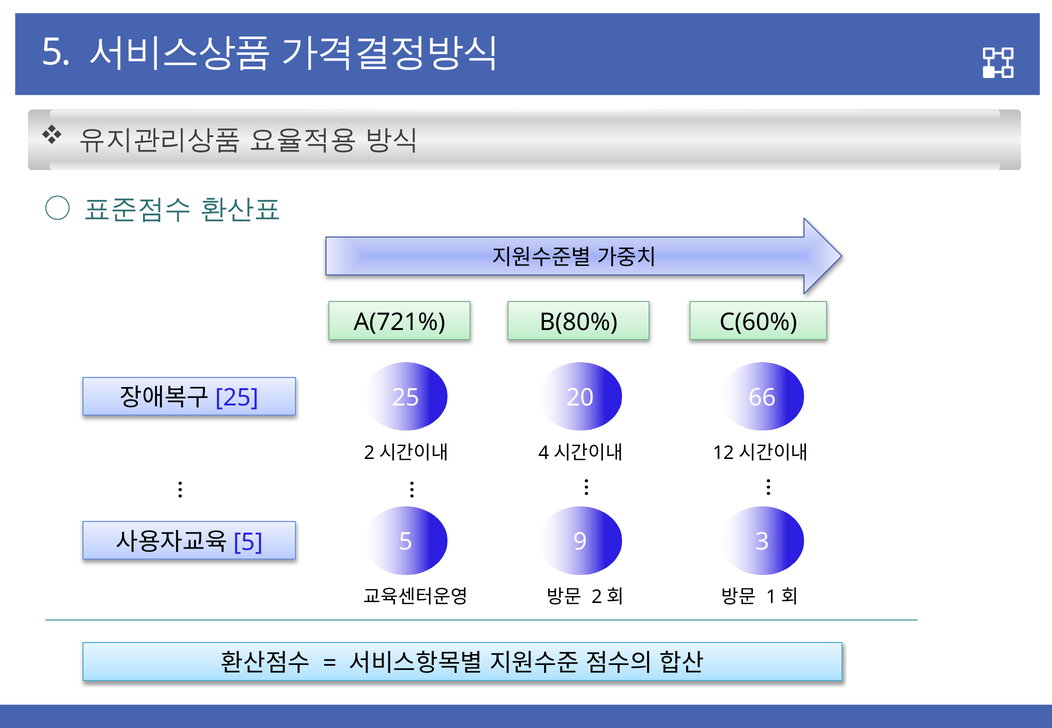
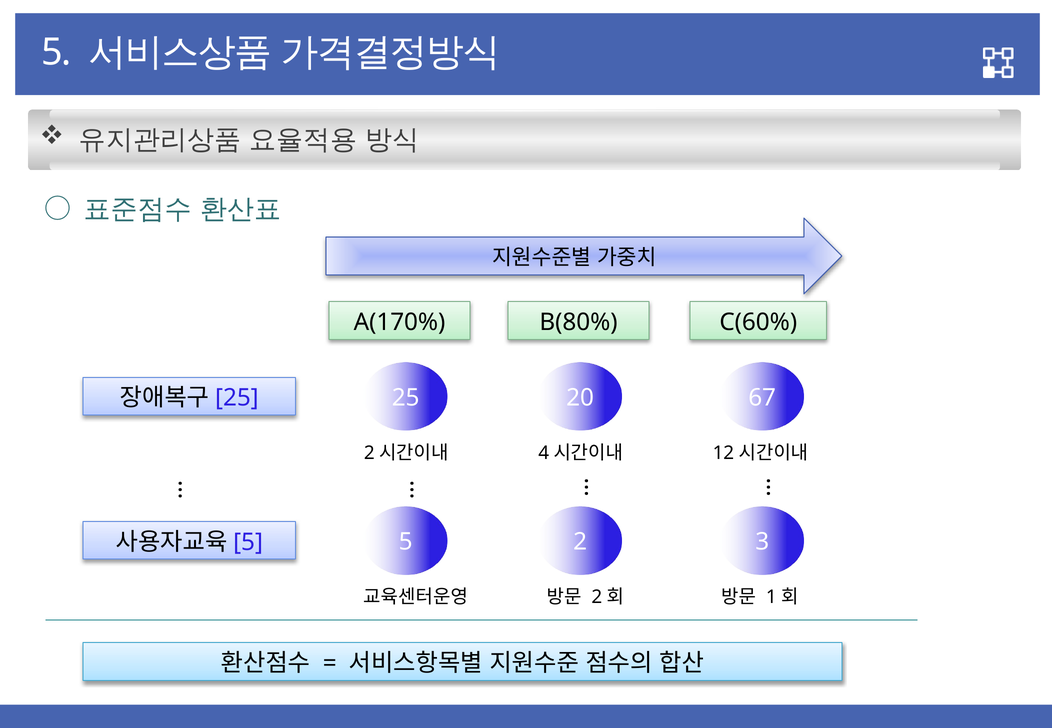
A(721%: A(721% -> A(170% (400, 322)
66: 66 -> 67 (762, 398)
9: 9 -> 2 (580, 542)
